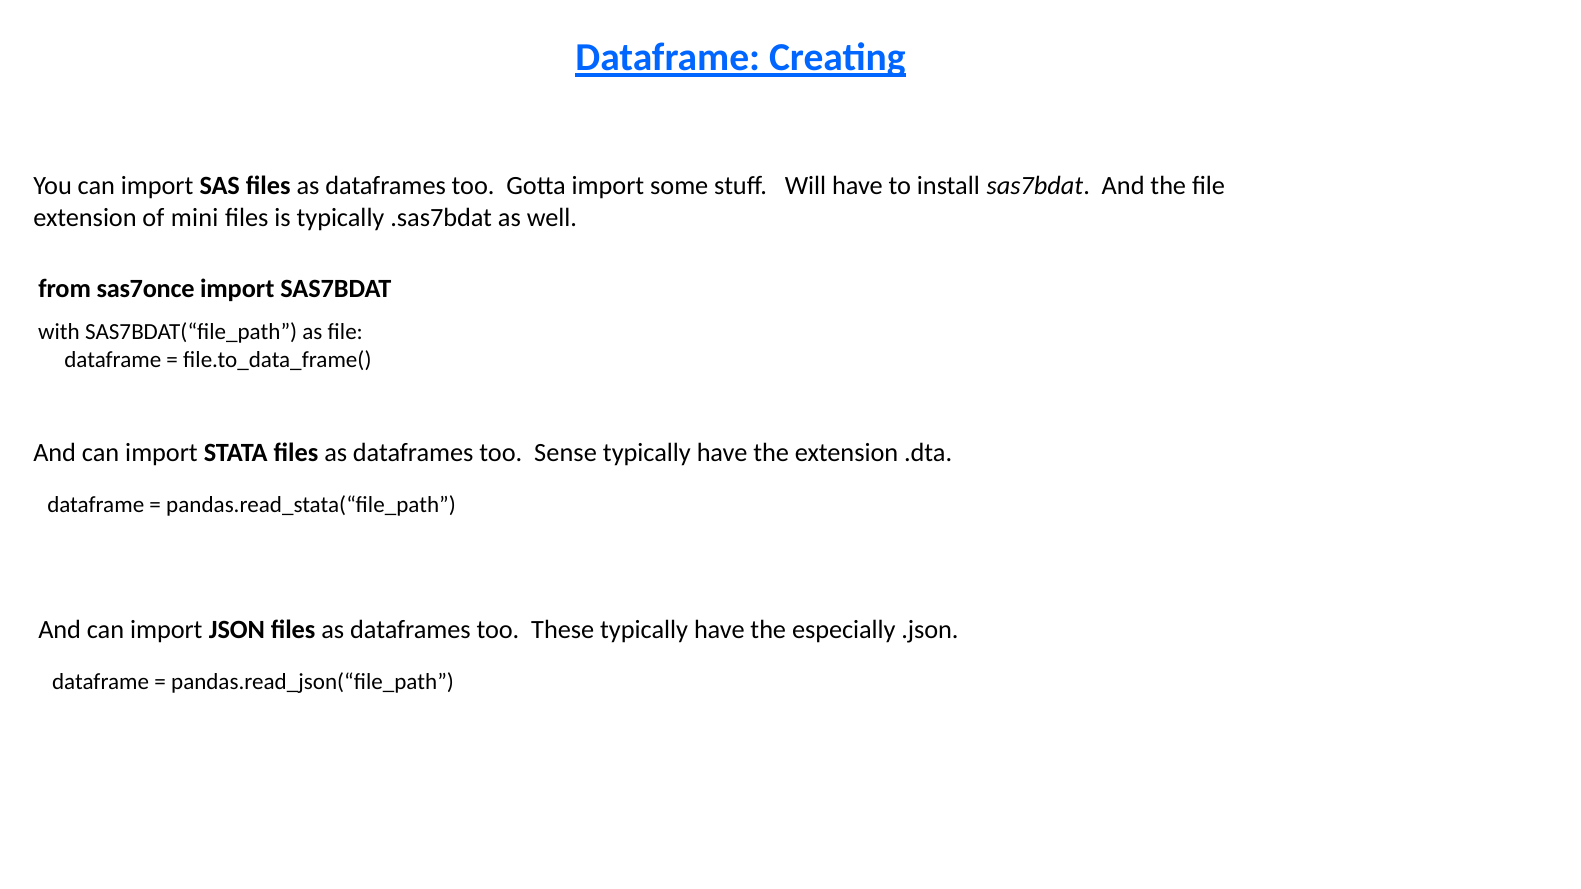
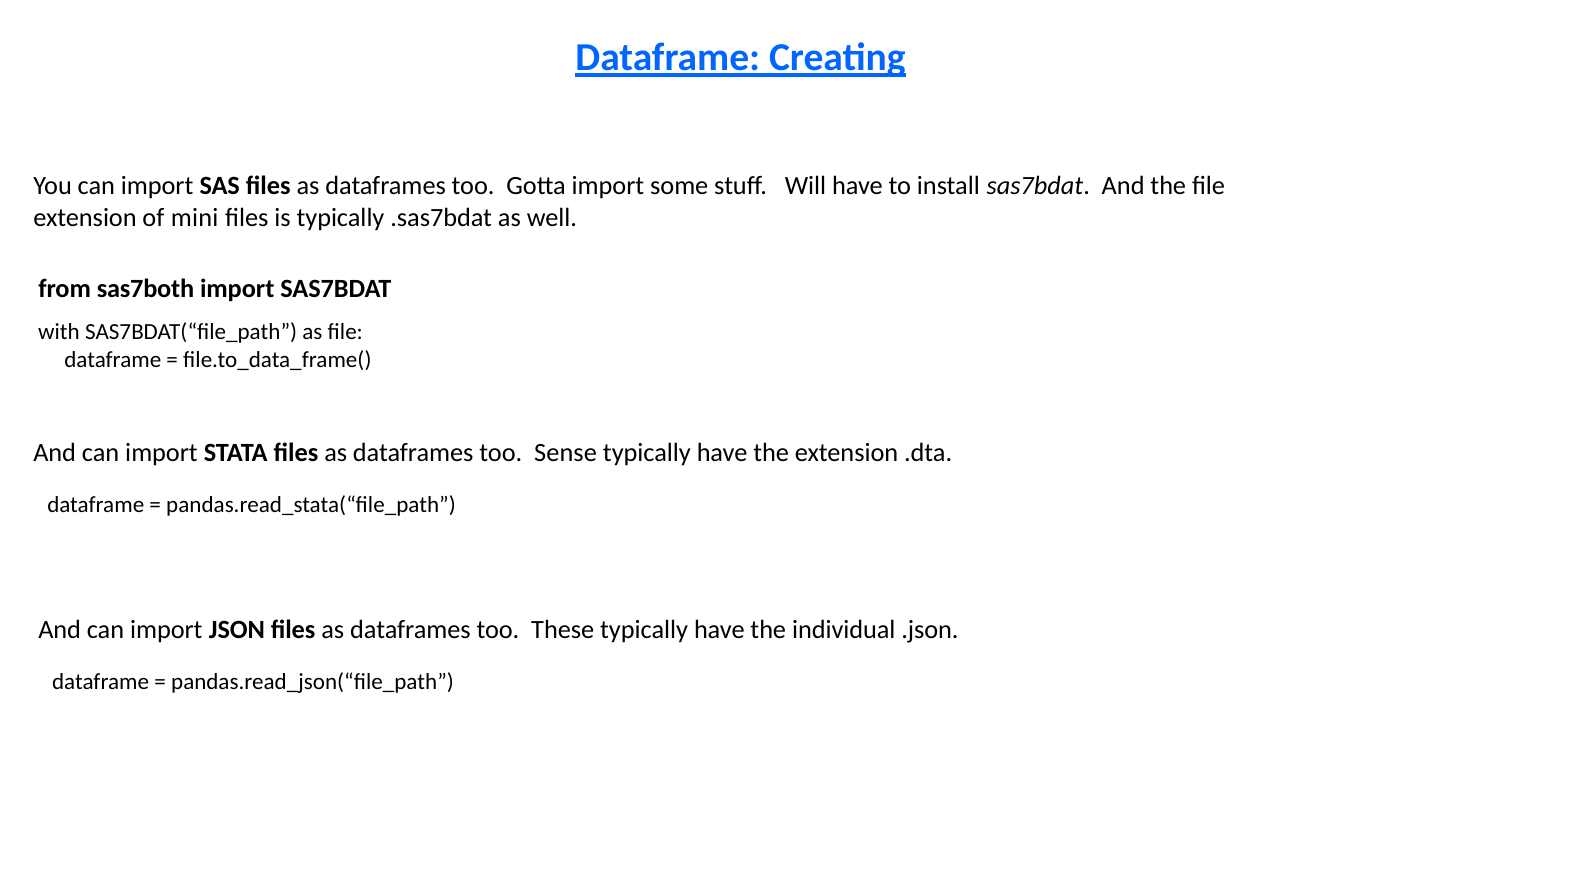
sas7once: sas7once -> sas7both (146, 289)
especially: especially -> individual (844, 630)
